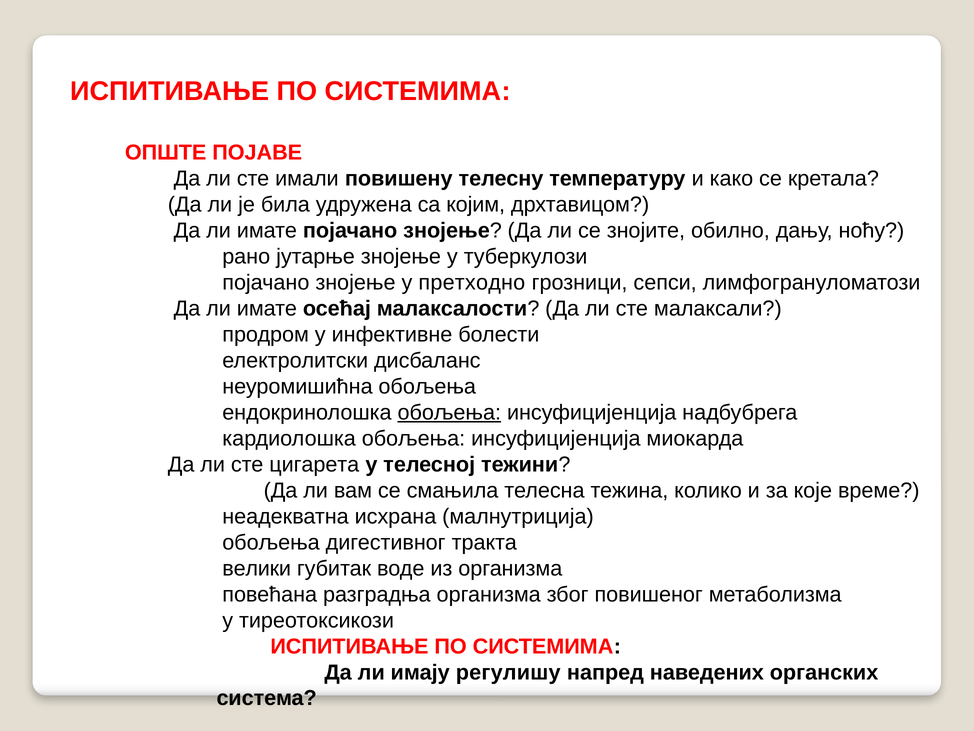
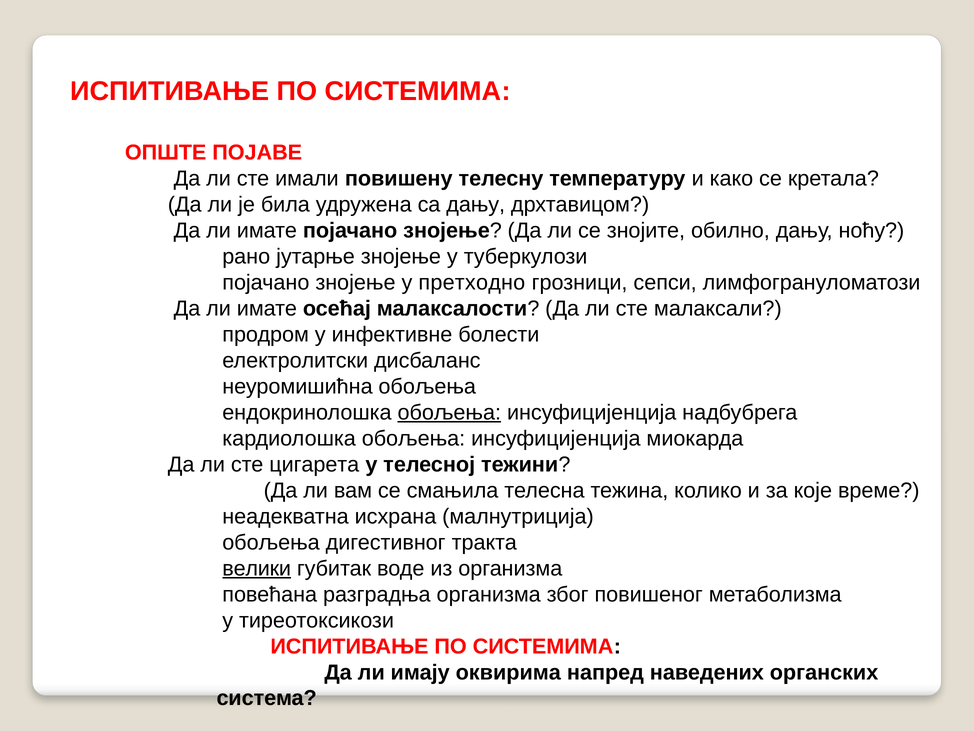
са којим: којим -> дању (476, 205)
велики underline: none -> present (257, 568)
регулишу: регулишу -> оквирима (508, 672)
